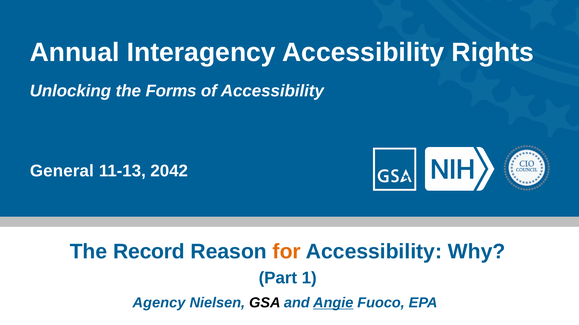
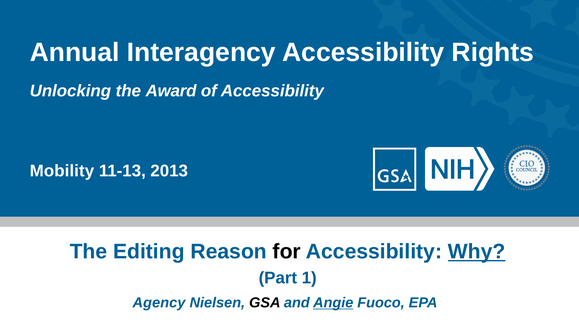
Forms: Forms -> Award (171, 91)
General: General -> Mobility (62, 171)
2042: 2042 -> 2013 (169, 171)
Record: Record -> Editing (149, 252)
for colour: orange -> black (287, 252)
Why underline: none -> present (477, 252)
